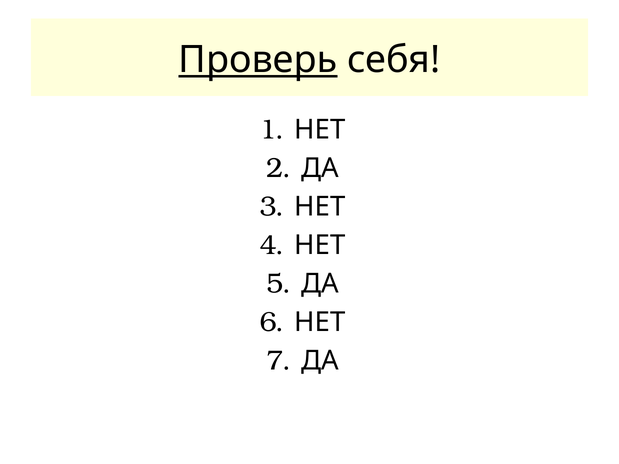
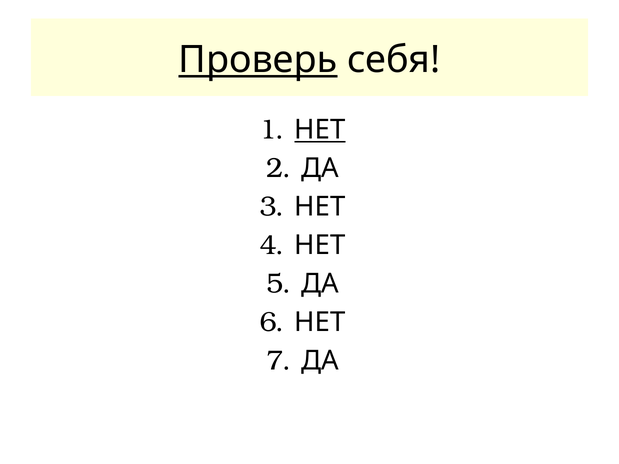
НЕТ underline: none -> present (320, 130)
